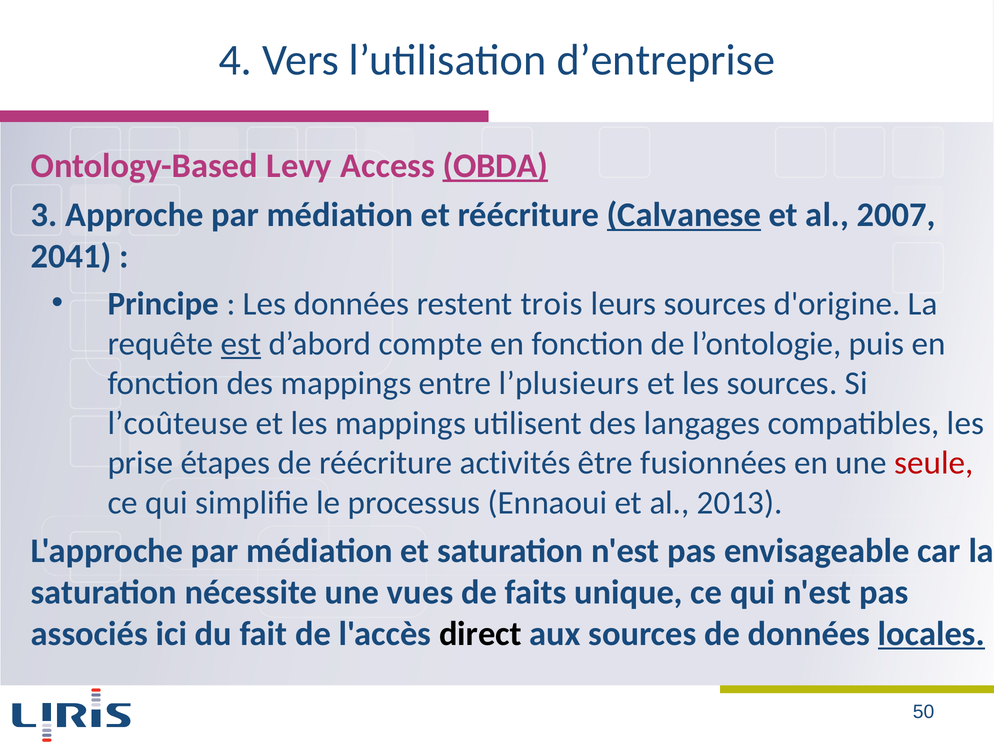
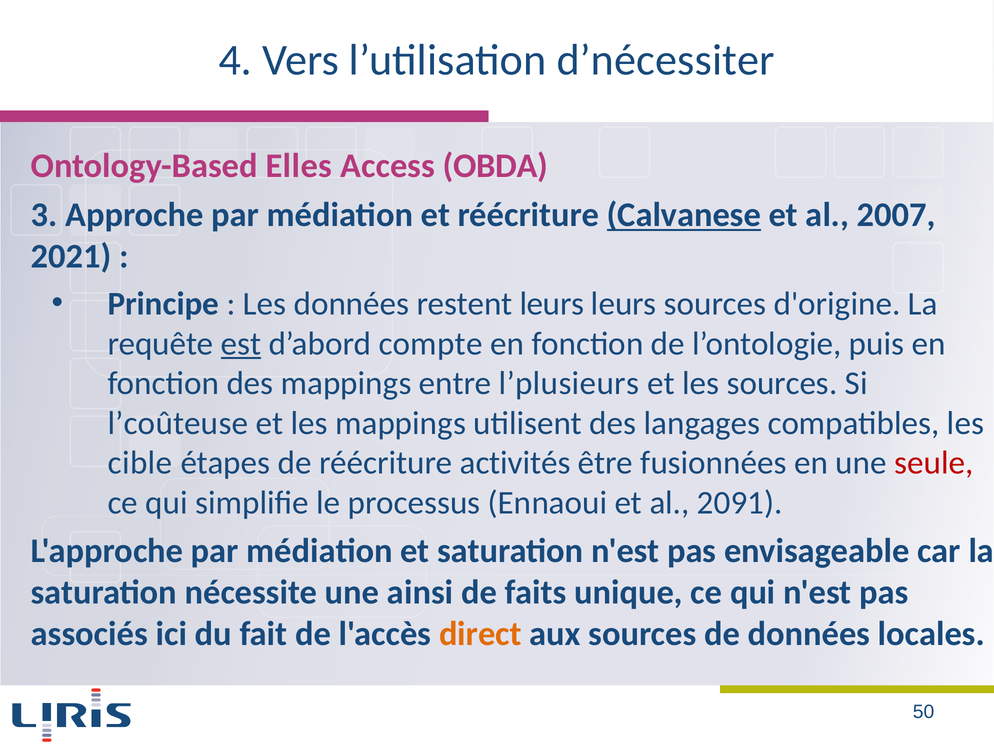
d’entreprise: d’entreprise -> d’nécessiter (666, 60)
Levy: Levy -> Elles (299, 166)
OBDA underline: present -> none (495, 166)
2041: 2041 -> 2021 (71, 257)
restent trois: trois -> leurs (552, 304)
prise: prise -> cible (140, 463)
2013: 2013 -> 2091 (740, 503)
vues: vues -> ainsi (420, 593)
direct colour: black -> orange (480, 634)
locales underline: present -> none (931, 634)
